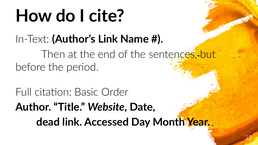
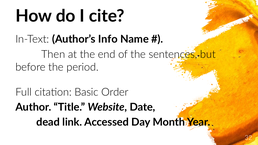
Author’s Link: Link -> Info (108, 39)
